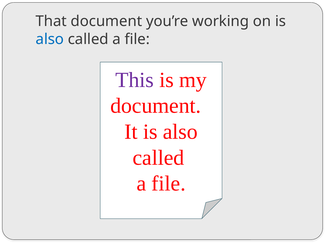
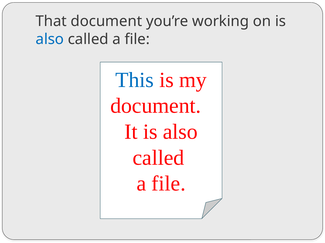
This colour: purple -> blue (135, 80)
